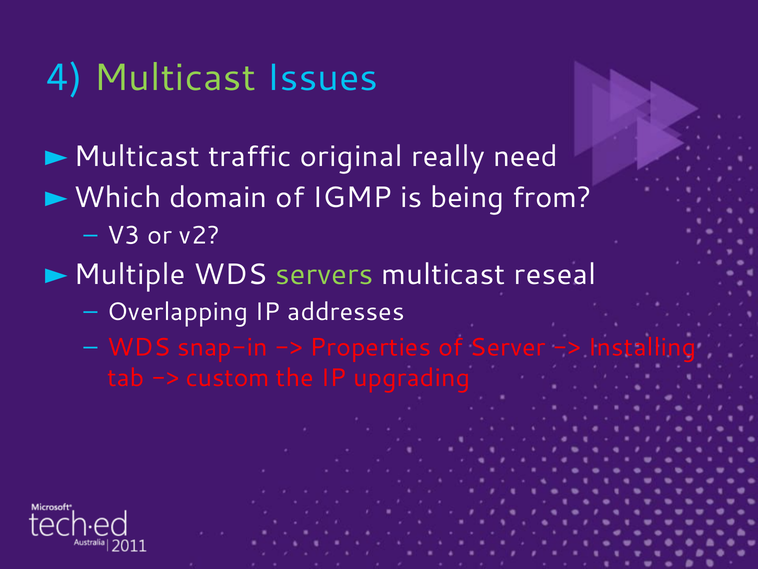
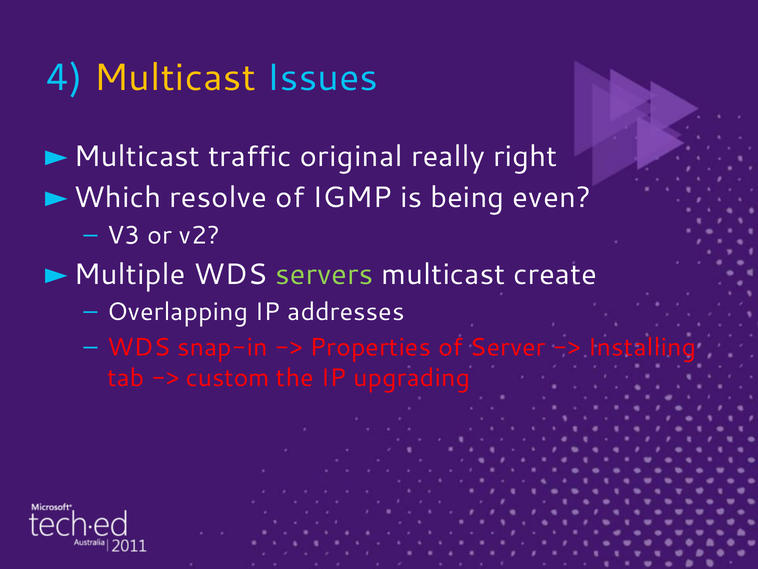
Multicast colour: light green -> yellow (175, 78)
need: need -> right (525, 156)
domain: domain -> resolve (218, 197)
from: from -> even (552, 197)
reseal: reseal -> create (555, 274)
